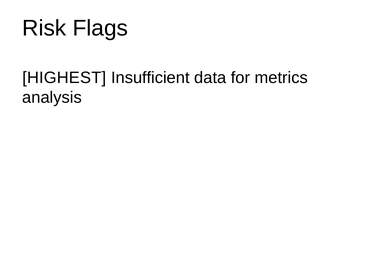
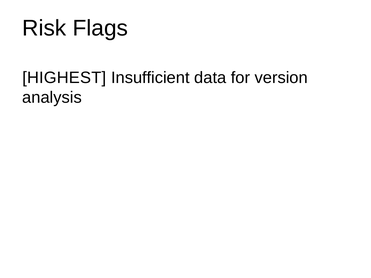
metrics: metrics -> version (281, 78)
